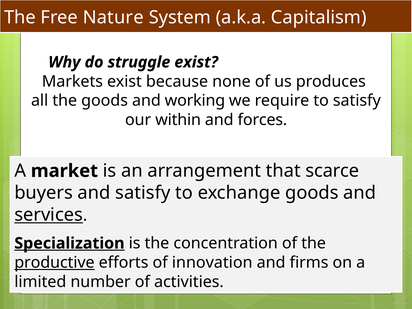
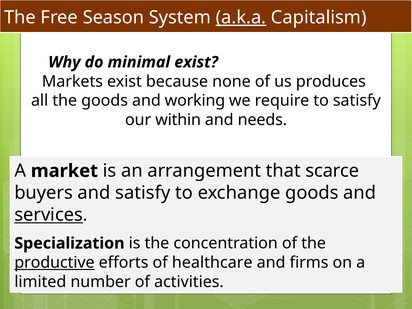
Nature: Nature -> Season (113, 17)
a.k.a underline: none -> present (241, 17)
struggle: struggle -> minimal (139, 62)
forces: forces -> needs (262, 120)
Specialization underline: present -> none (69, 243)
innovation: innovation -> healthcare (212, 263)
